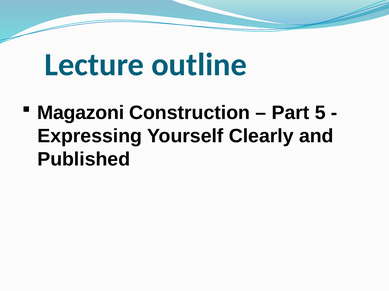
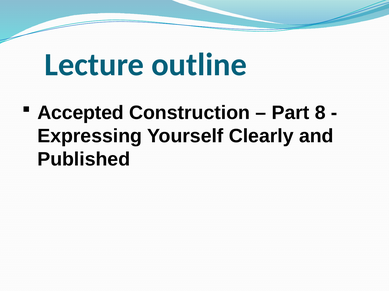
Magazoni: Magazoni -> Accepted (81, 113)
5: 5 -> 8 (320, 113)
